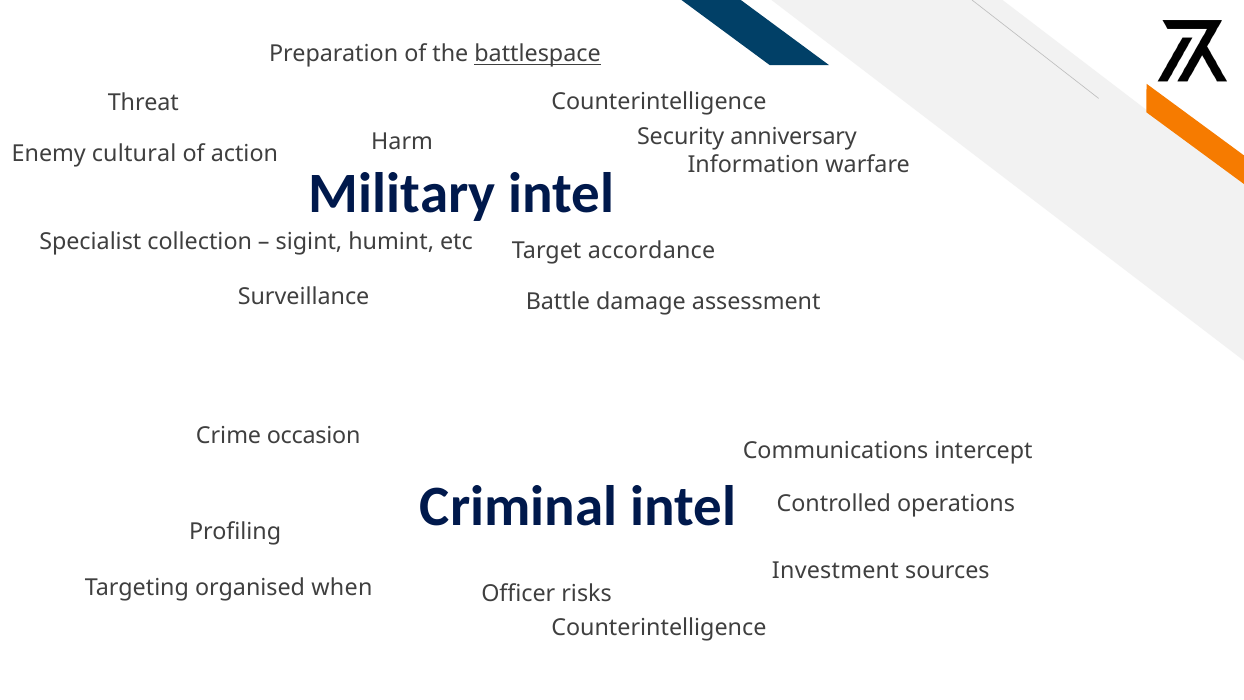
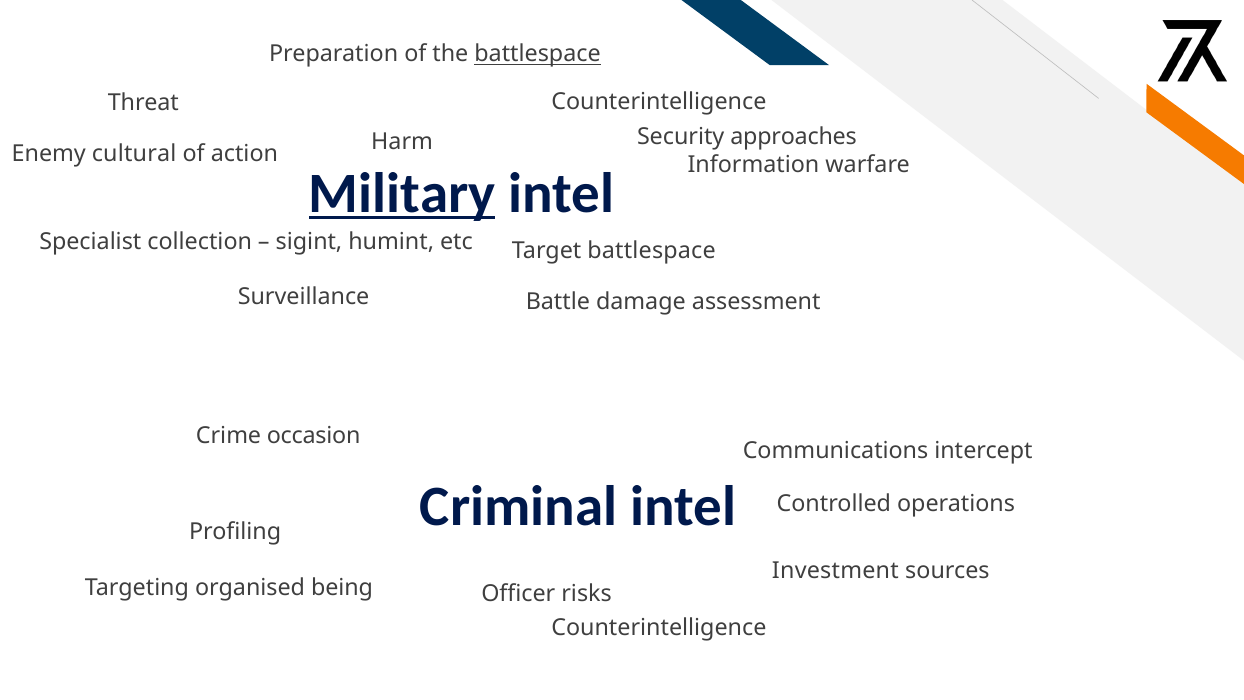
anniversary: anniversary -> approaches (794, 136)
Military underline: none -> present (402, 193)
Target accordance: accordance -> battlespace (652, 251)
when: when -> being (342, 588)
